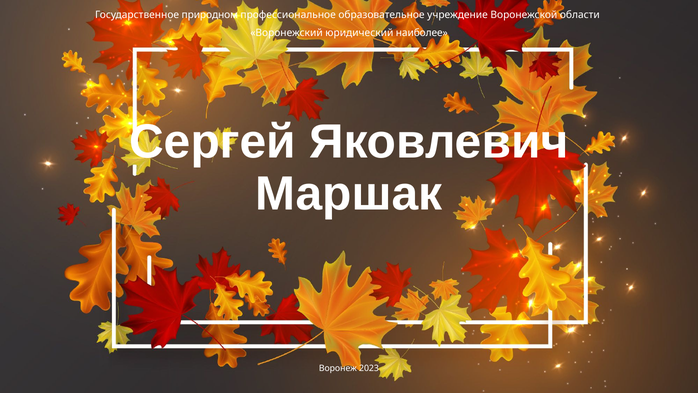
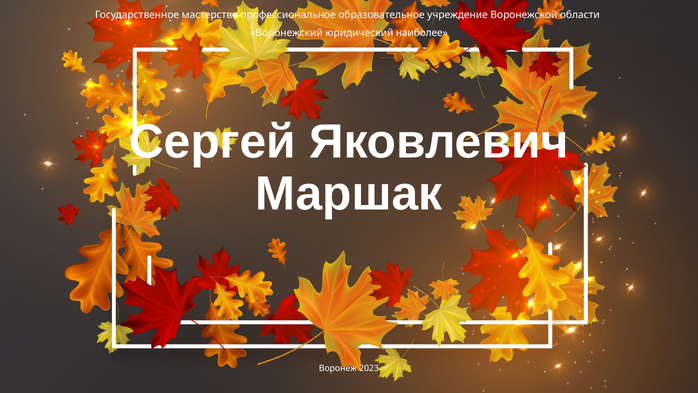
природном: природном -> мастерстве (210, 15)
